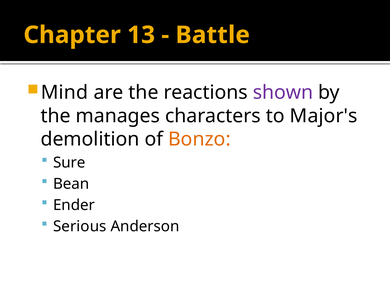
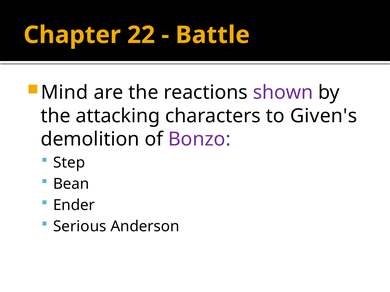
13: 13 -> 22 (141, 35)
manages: manages -> attacking (118, 116)
Major's: Major's -> Given's (324, 116)
Bonzo colour: orange -> purple (199, 139)
Sure: Sure -> Step (69, 163)
